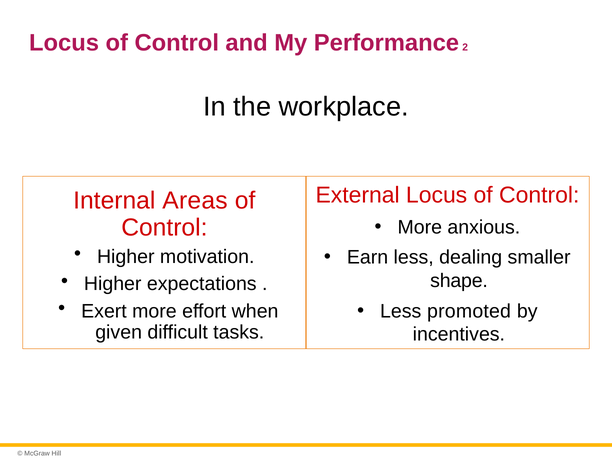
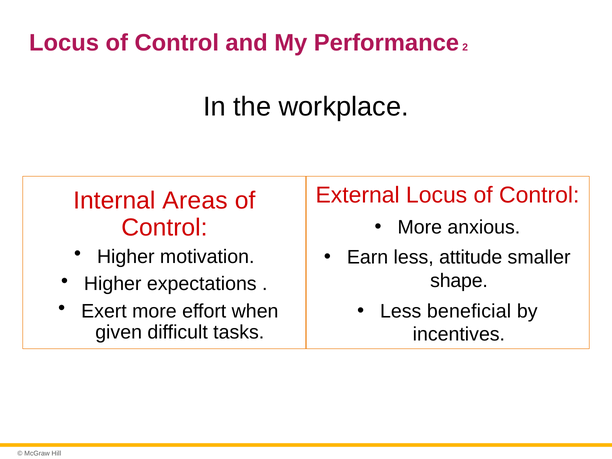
dealing: dealing -> attitude (471, 257)
promoted: promoted -> beneficial (469, 311)
